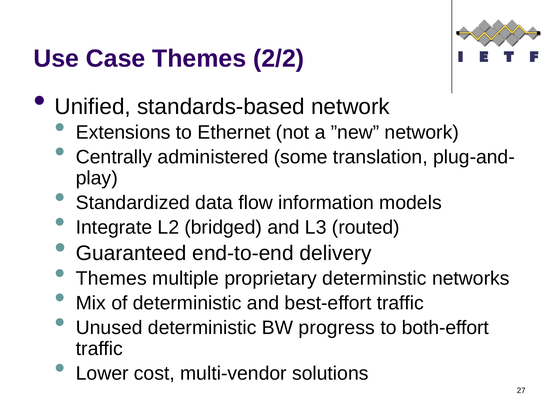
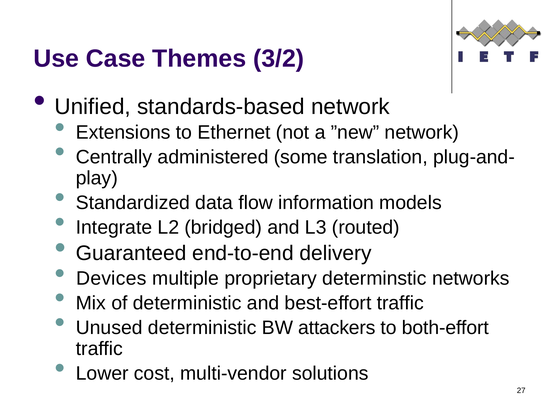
2/2: 2/2 -> 3/2 (279, 59)
Themes: Themes -> Devices (111, 278)
progress: progress -> attackers (337, 327)
